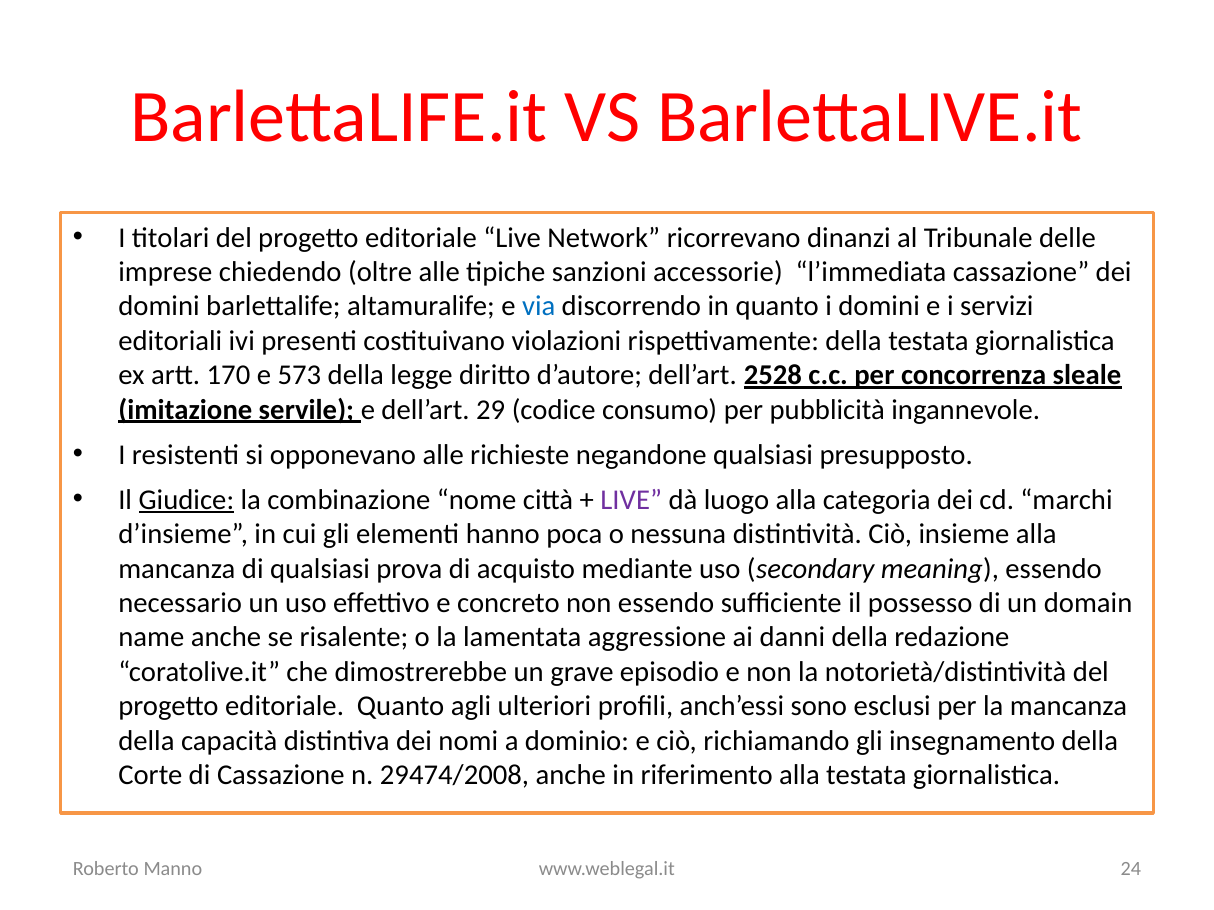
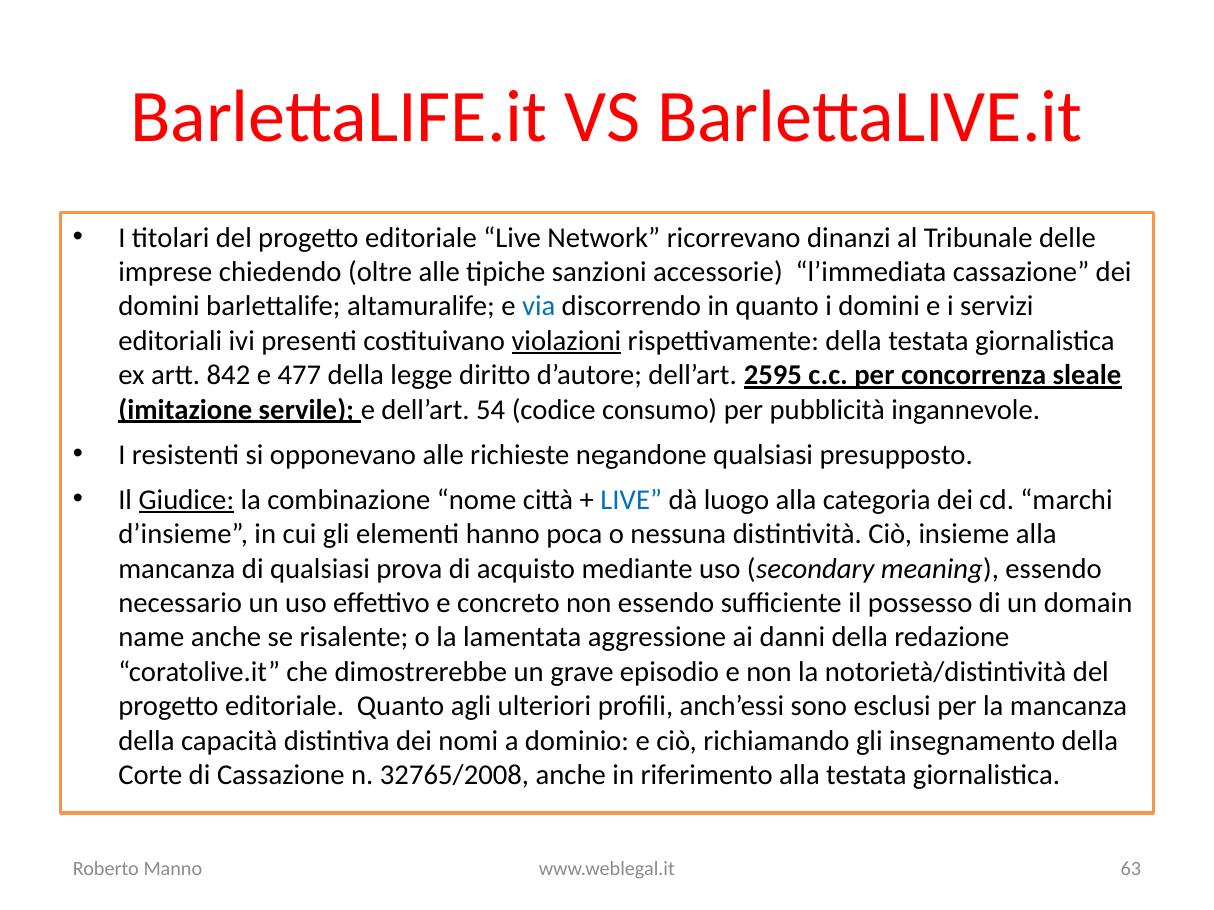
violazioni underline: none -> present (566, 341)
170: 170 -> 842 (228, 375)
573: 573 -> 477 (299, 375)
2528: 2528 -> 2595 (773, 375)
29: 29 -> 54 (491, 410)
LIVE colour: purple -> blue (631, 500)
29474/2008: 29474/2008 -> 32765/2008 (455, 776)
24: 24 -> 63 (1131, 869)
